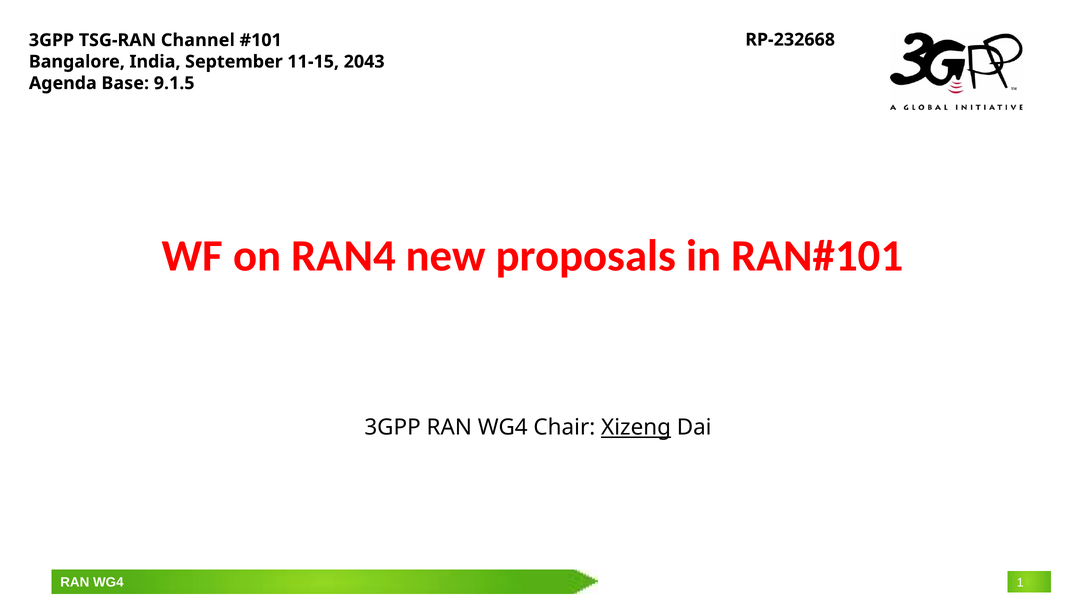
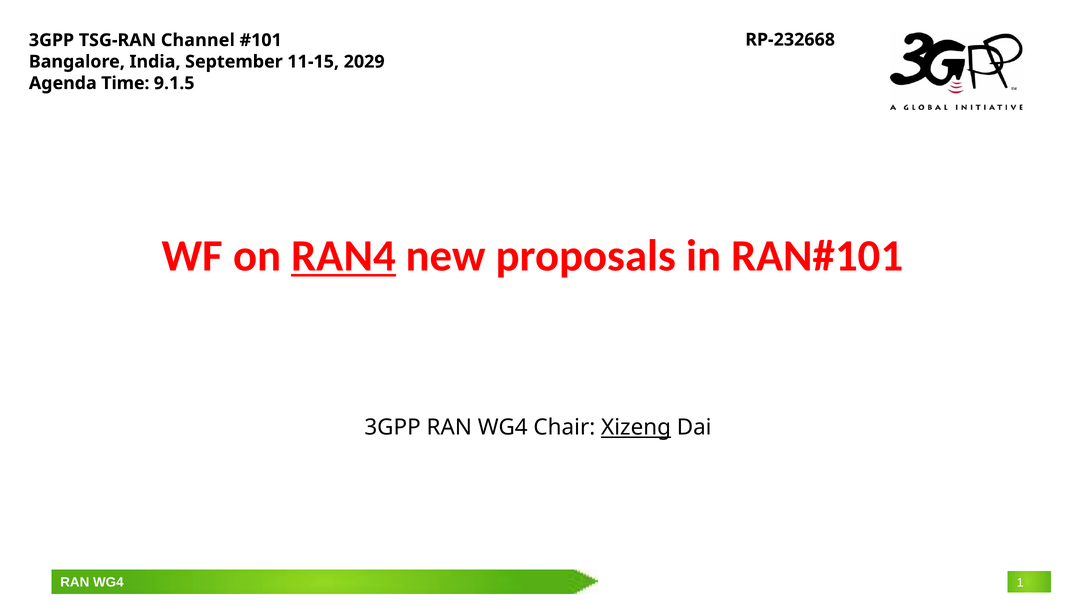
2043: 2043 -> 2029 (364, 62)
Base: Base -> Time (125, 83)
RAN4 underline: none -> present (343, 256)
